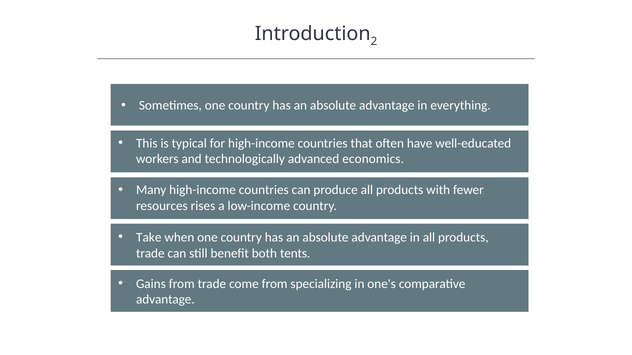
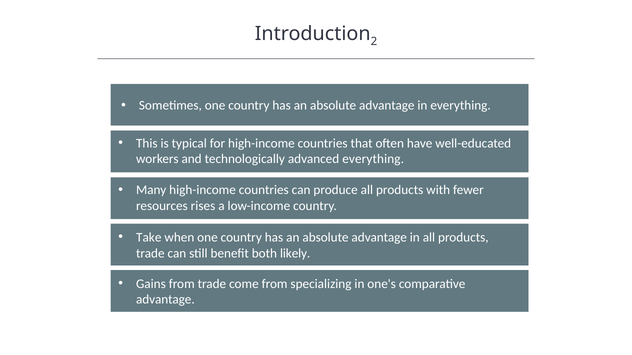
advanced economics: economics -> everything (373, 159)
tents: tents -> likely (295, 254)
